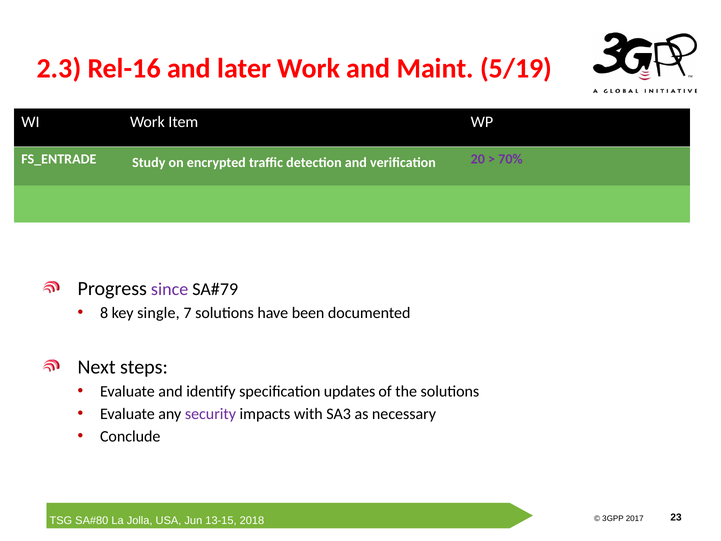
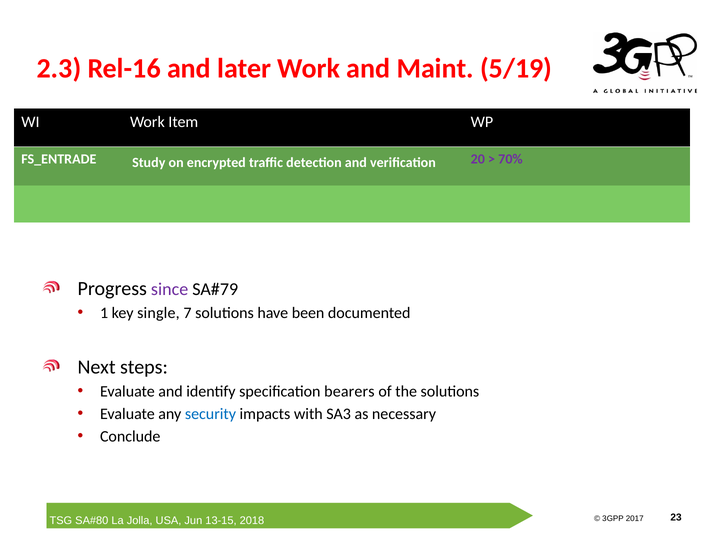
8: 8 -> 1 (104, 313)
updates: updates -> bearers (349, 391)
security colour: purple -> blue (210, 414)
